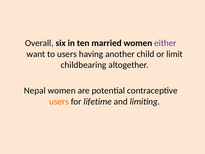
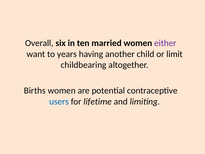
to users: users -> years (67, 54)
Nepal: Nepal -> Births (35, 90)
users colour: orange -> blue (59, 101)
